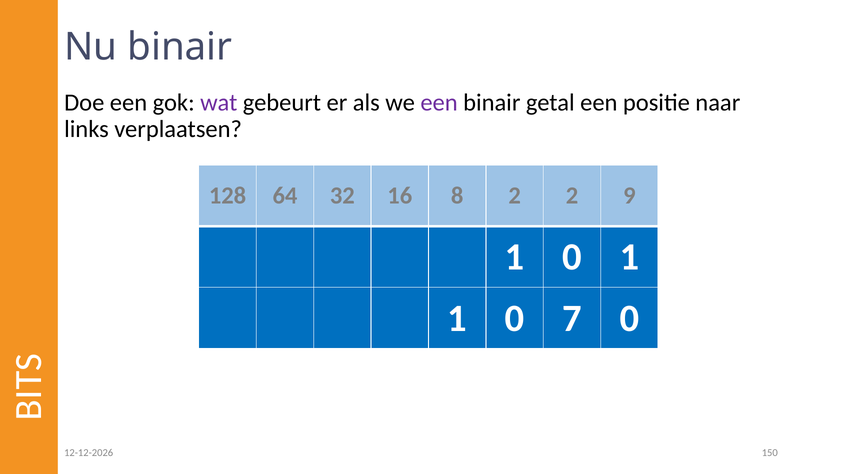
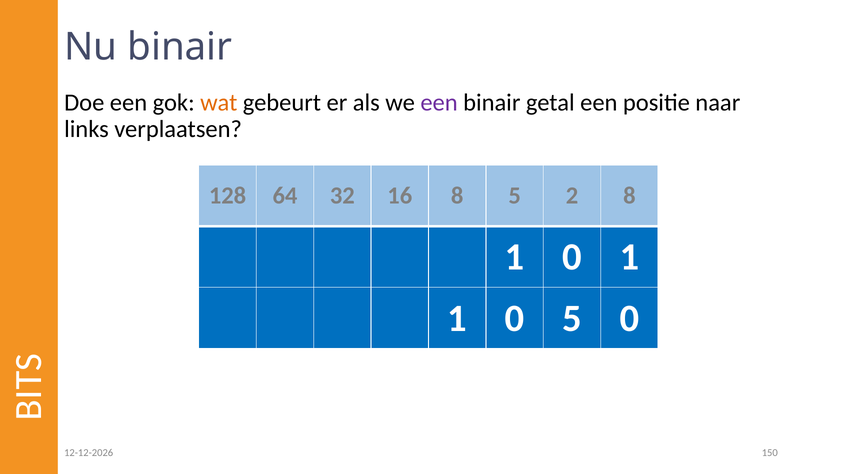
wat colour: purple -> orange (219, 103)
8 2: 2 -> 5 (515, 196)
2 9: 9 -> 8 (629, 196)
0 7: 7 -> 5 (572, 318)
